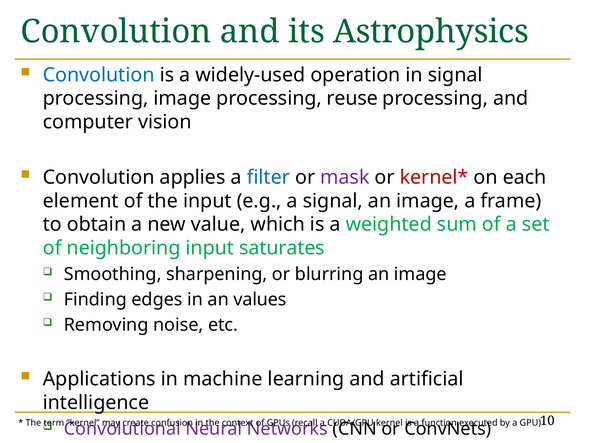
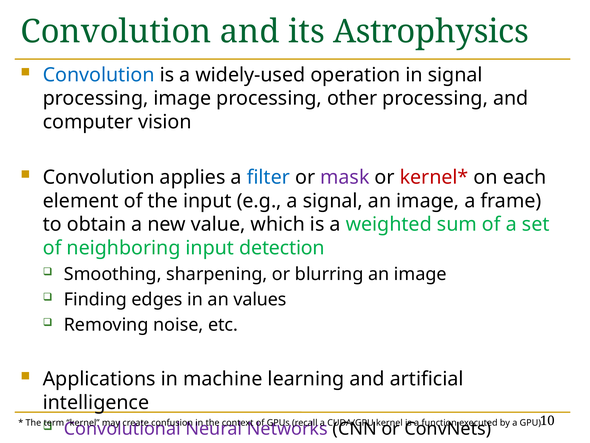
reuse: reuse -> other (352, 98)
saturates: saturates -> detection (282, 248)
